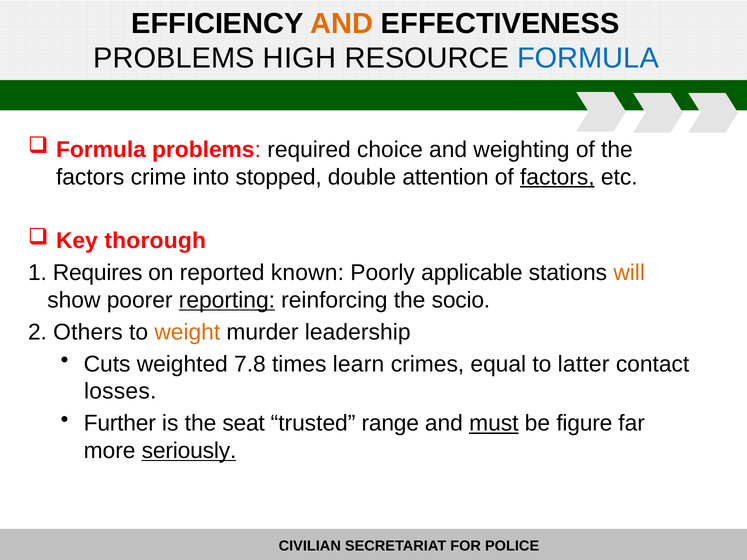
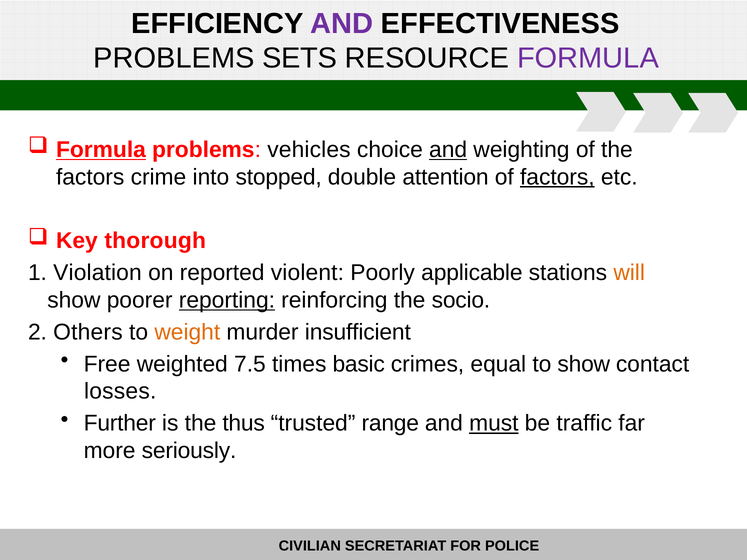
AND colour: orange -> purple (342, 23)
HIGH: HIGH -> SETS (300, 58)
FORMULA colour: blue -> purple (588, 58)
Formula underline: none -> present (101, 150)
required: required -> vehicles (309, 150)
and underline: none -> present (448, 150)
Requires: Requires -> Violation (97, 273)
known: known -> violent (307, 273)
leadership: leadership -> insufficient (358, 332)
Cuts: Cuts -> Free (107, 364)
7.8: 7.8 -> 7.5 (250, 364)
learn: learn -> basic (359, 364)
to latter: latter -> show (584, 364)
seat: seat -> thus (244, 424)
figure: figure -> traffic (584, 424)
seriously underline: present -> none (189, 451)
